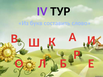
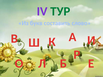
ТУР colour: black -> green (60, 11)
